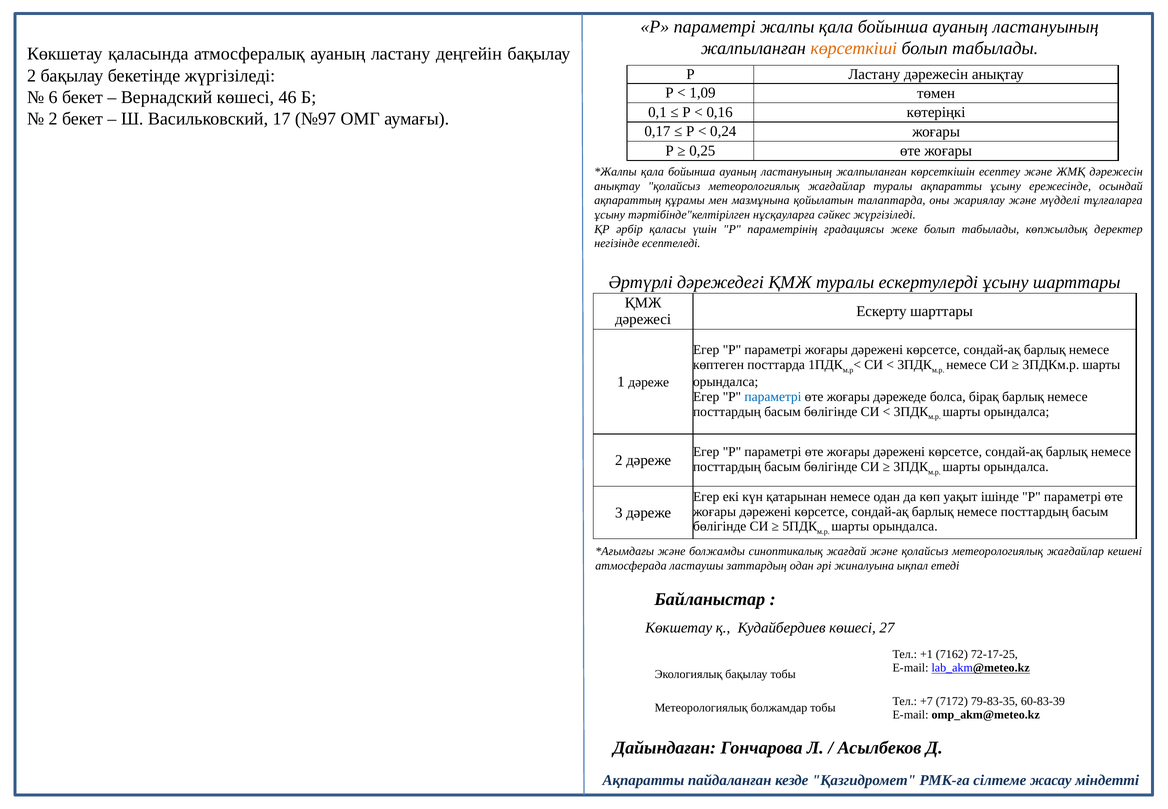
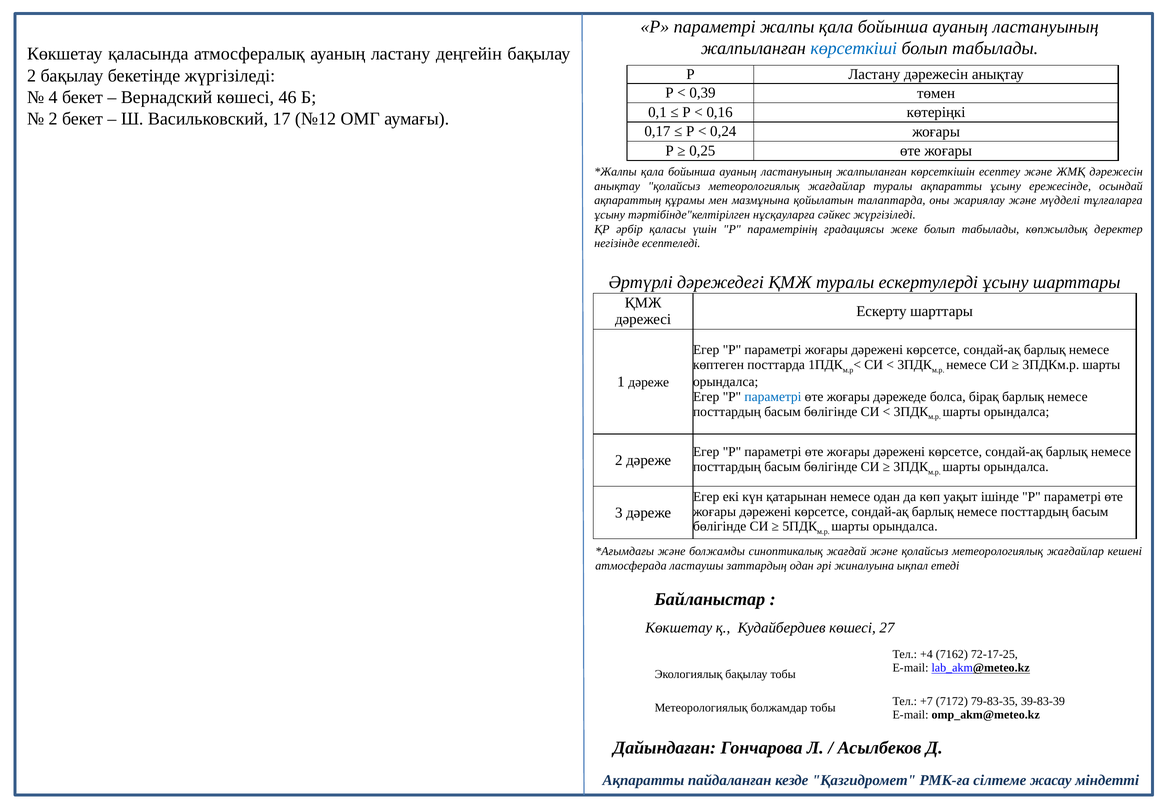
көрсеткіші colour: orange -> blue (854, 48)
1,09: 1,09 -> 0,39 (702, 93)
6: 6 -> 4 (53, 97)
№97: №97 -> №12 (316, 119)
+1: +1 -> +4 (926, 654)
60-83-39: 60-83-39 -> 39-83-39 (1043, 701)
